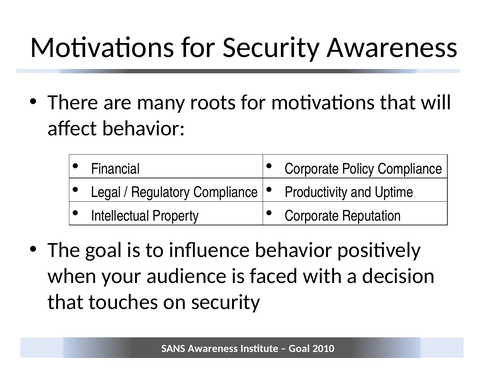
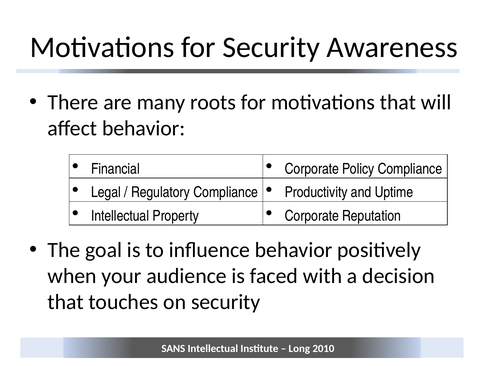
SANS Awareness: Awareness -> Intellectual (213, 348)
Goal: Goal -> Long (299, 348)
